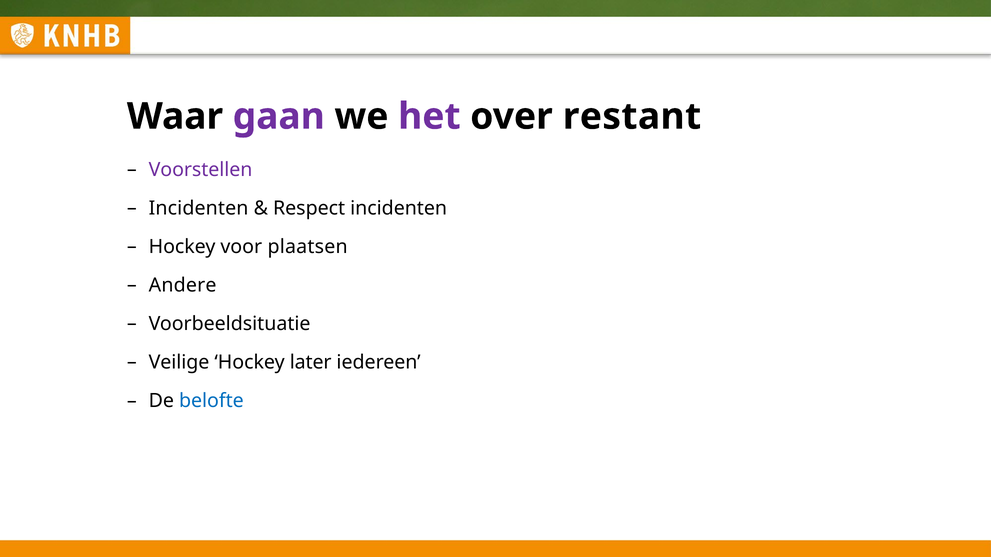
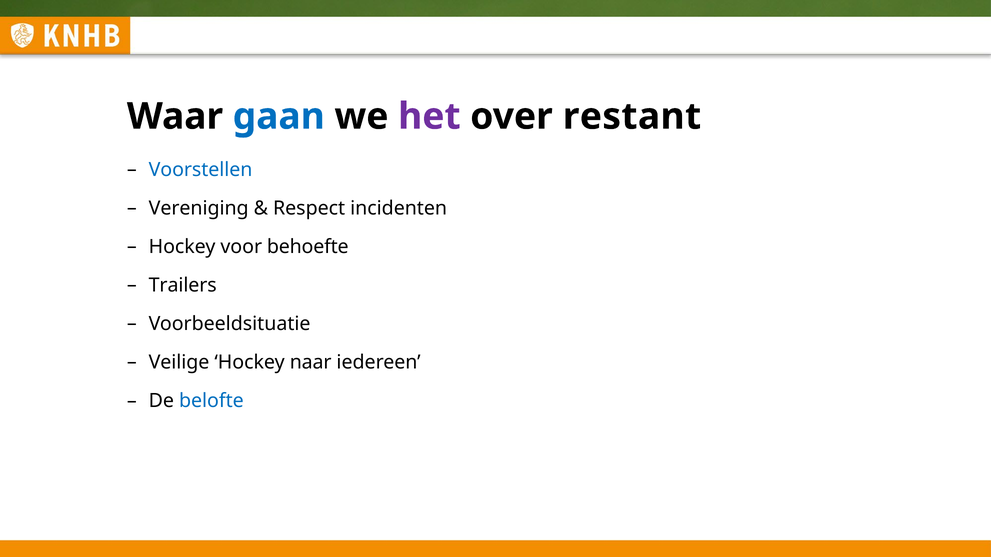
gaan colour: purple -> blue (279, 117)
Voorstellen colour: purple -> blue (201, 170)
Incidenten: Incidenten -> Vereniging (199, 208)
plaatsen: plaatsen -> behoefte (308, 247)
Andere: Andere -> Trailers (183, 286)
later: later -> naar (311, 363)
